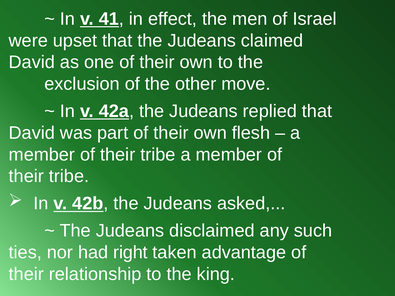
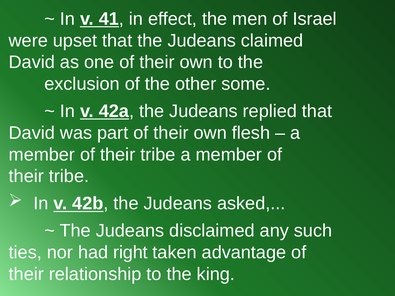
move: move -> some (246, 84)
